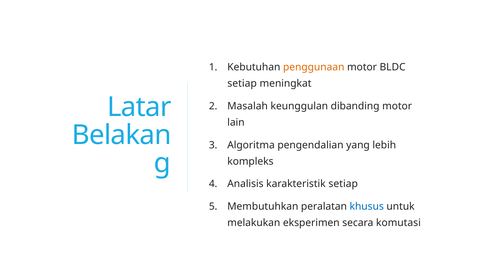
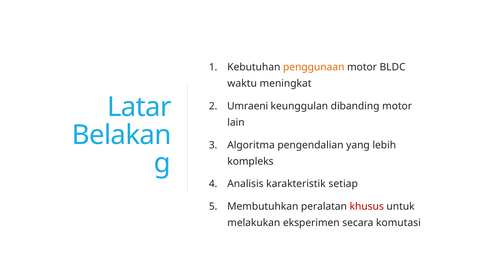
setiap: setiap -> waktu (242, 84)
Masalah: Masalah -> Umraeni (248, 106)
khusus colour: blue -> red (367, 207)
